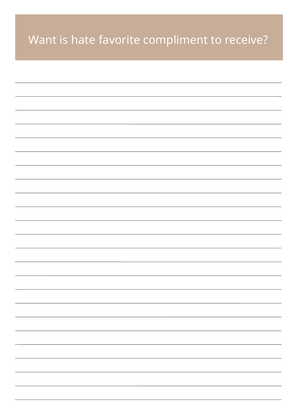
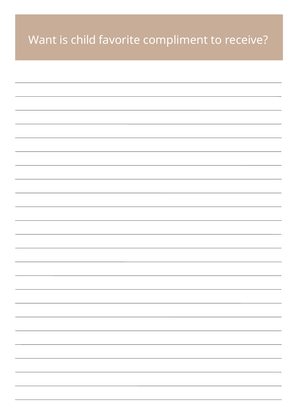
hate: hate -> child (83, 40)
